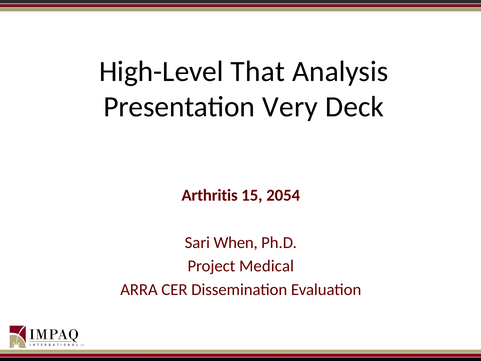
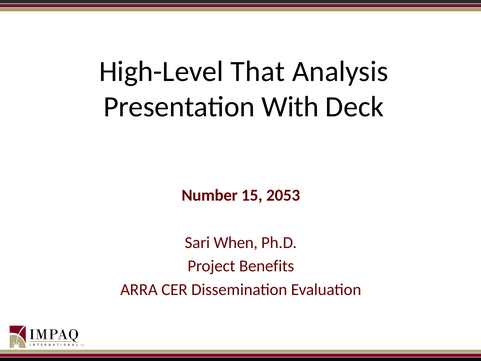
Very: Very -> With (290, 107)
Arthritis: Arthritis -> Number (210, 195)
2054: 2054 -> 2053 (283, 195)
Medical: Medical -> Benefits (267, 266)
